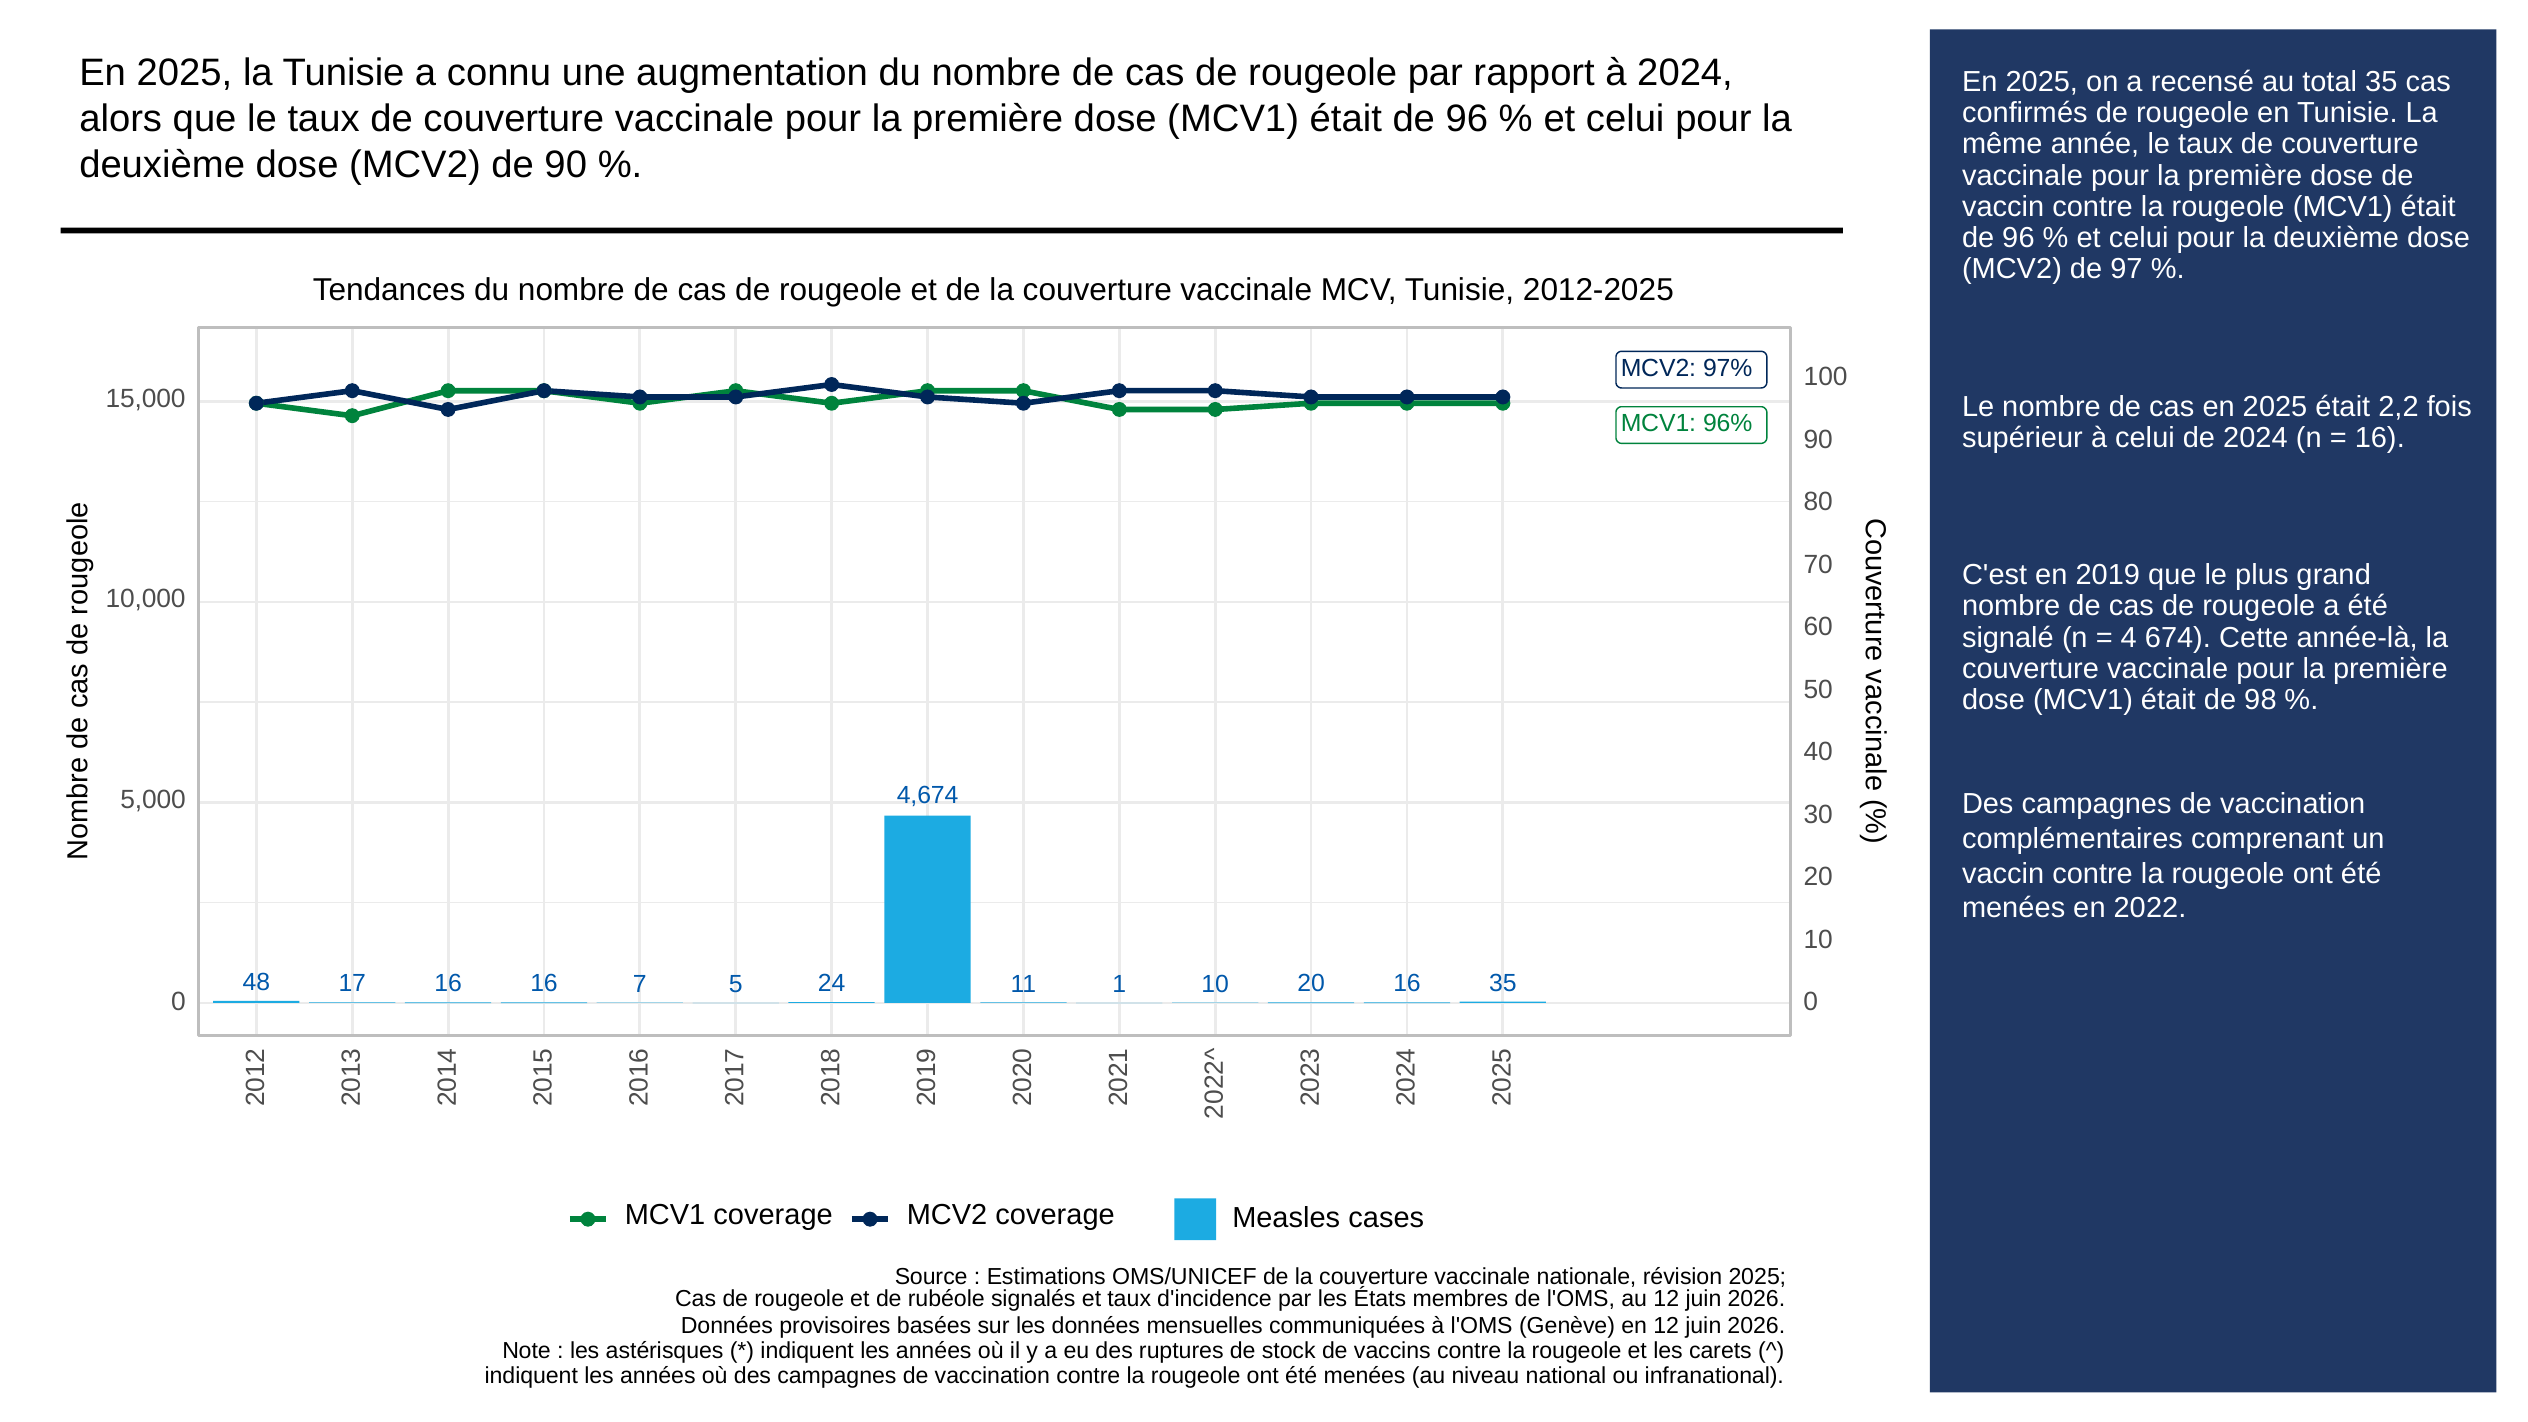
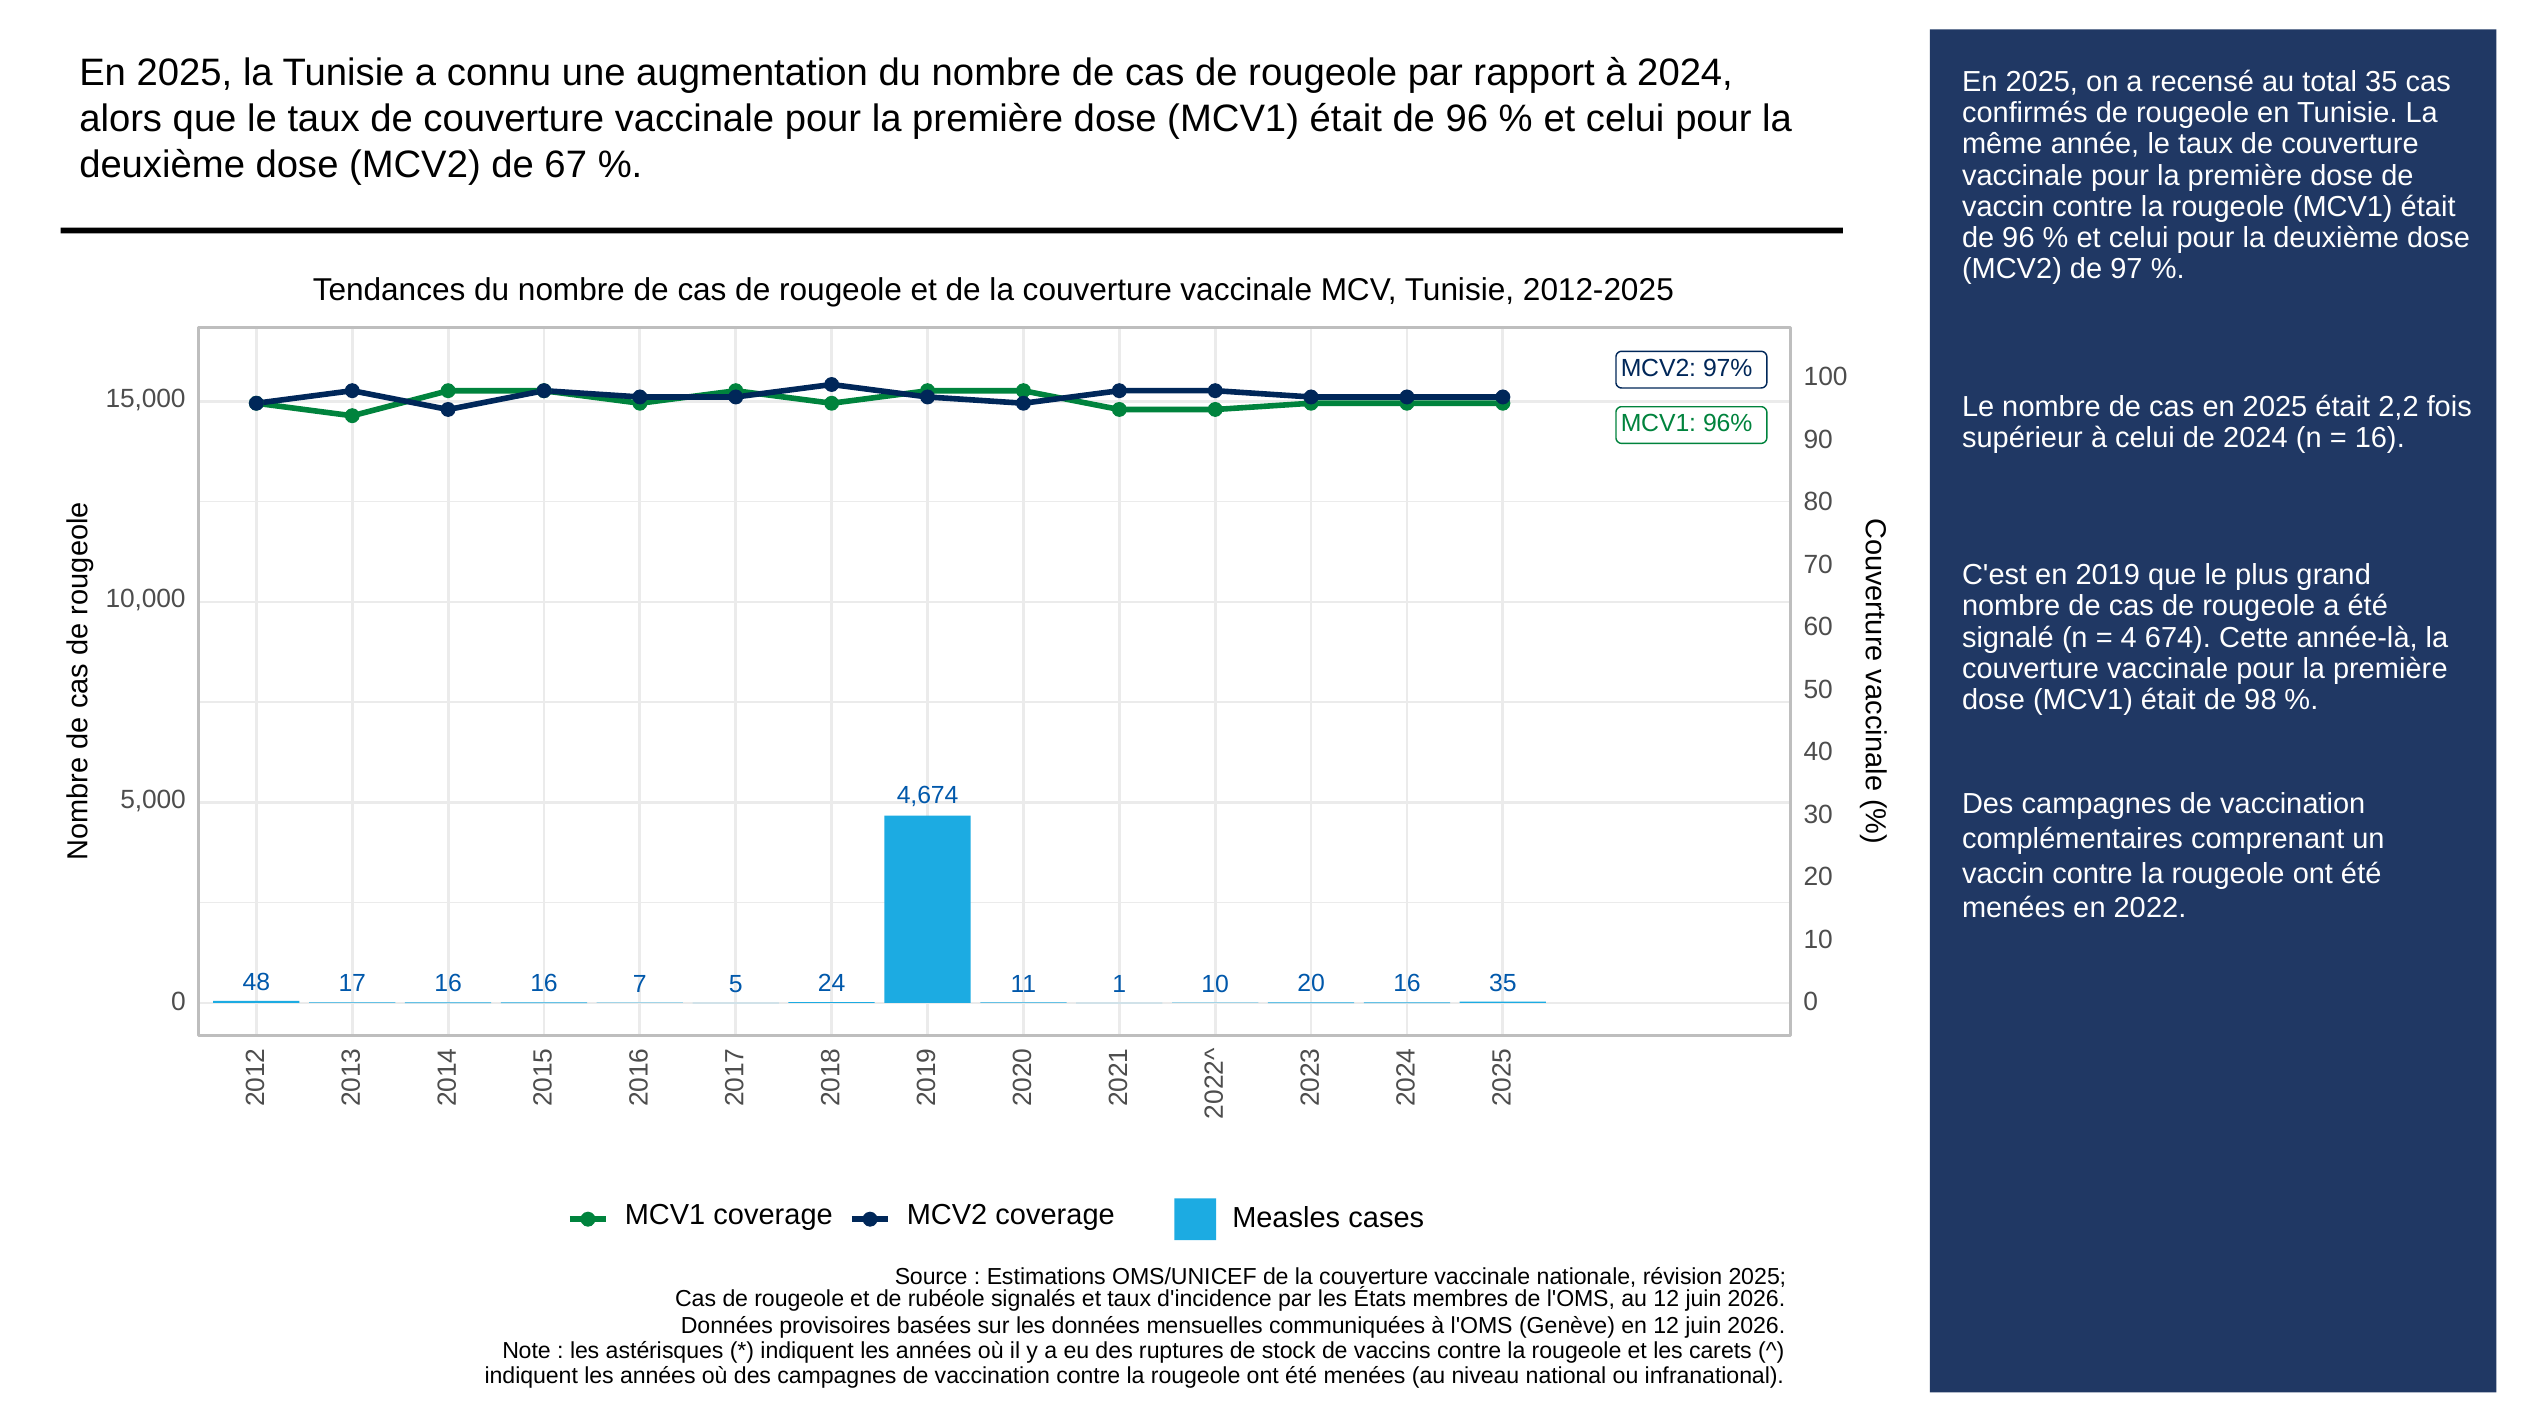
de 90: 90 -> 67 (566, 165)
